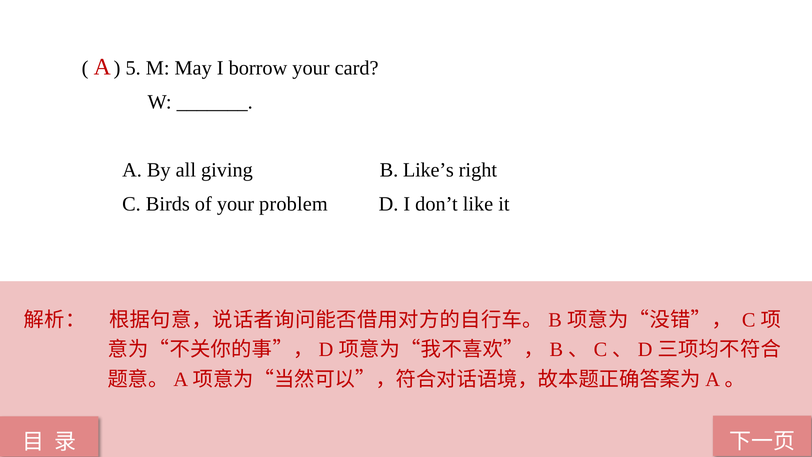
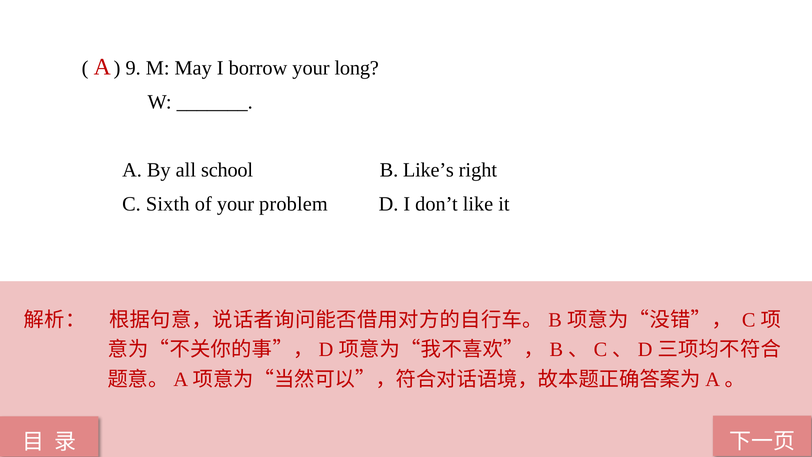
5: 5 -> 9 (133, 68)
card: card -> long (357, 68)
giving: giving -> school (227, 170)
Birds: Birds -> Sixth (168, 204)
